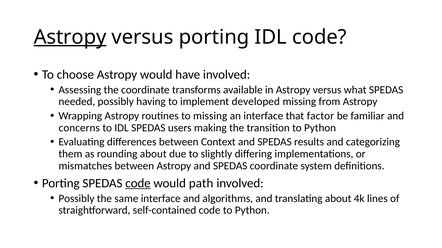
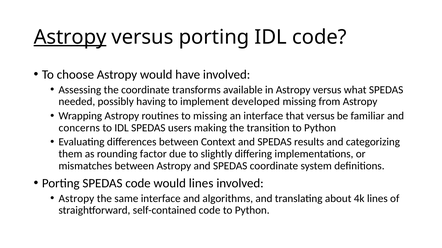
that factor: factor -> versus (321, 116)
rounding about: about -> factor (153, 154)
code underline: present -> none (138, 184)
would path: path -> lines (201, 184)
Possibly: Possibly -> Astropy (76, 199)
